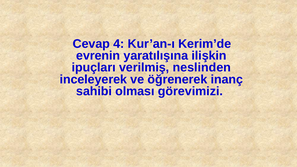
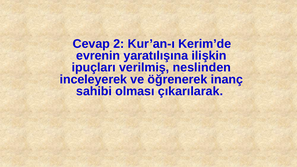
4: 4 -> 2 (119, 44)
görevimizi: görevimizi -> çıkarılarak (190, 91)
